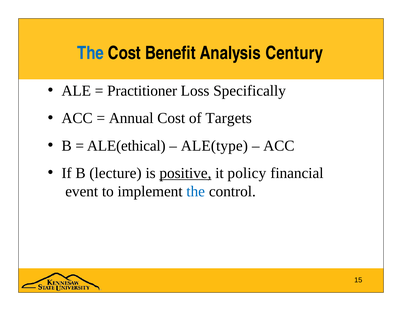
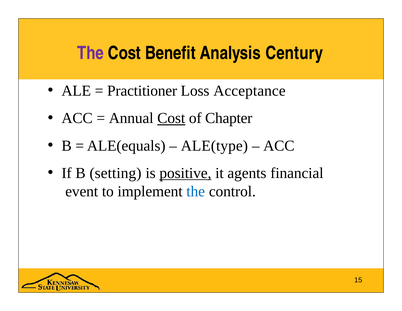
The colour: blue -> purple (91, 53)
Specifically: Specifically -> Acceptance (250, 91)
Cost underline: none -> present (171, 118)
Targets: Targets -> Chapter (229, 118)
ALE(ethical: ALE(ethical -> ALE(equals (126, 146)
lecture: lecture -> setting (115, 173)
policy: policy -> agents (247, 173)
